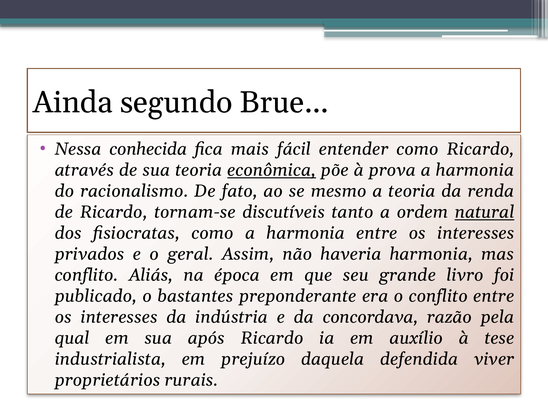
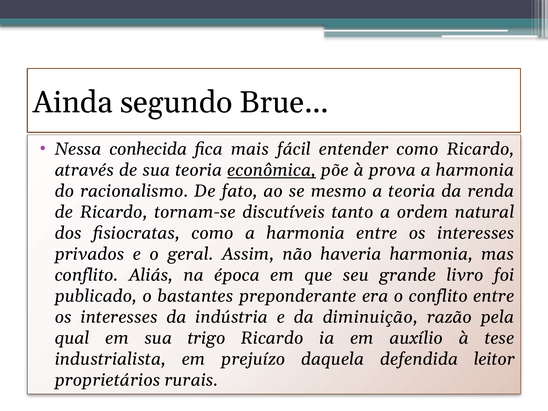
natural underline: present -> none (485, 212)
concordava: concordava -> diminuição (370, 317)
após: após -> trigo (206, 338)
viver: viver -> leitor (494, 359)
